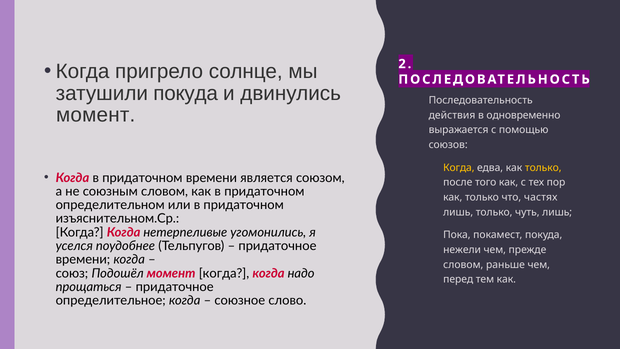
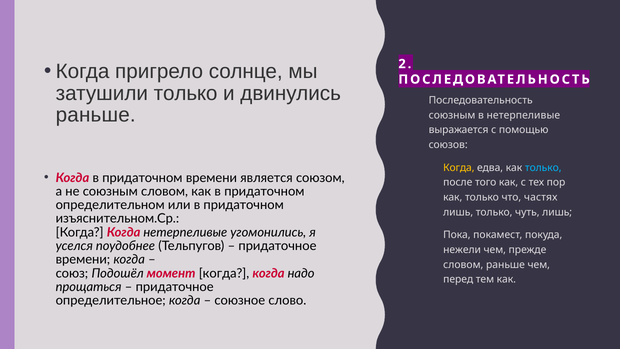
затушили покуда: покуда -> только (186, 93)
момент: момент -> раньше (96, 115)
действия: действия -> союзным (452, 115)
в одновременно: одновременно -> нетерпеливые (523, 115)
только colour: yellow -> light blue (543, 167)
